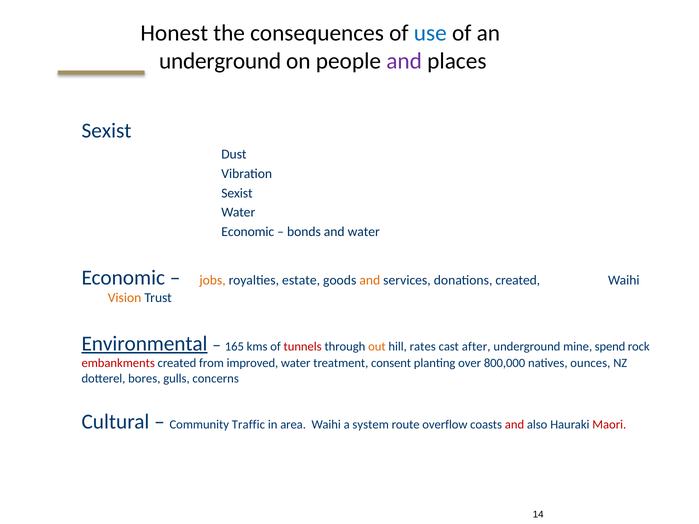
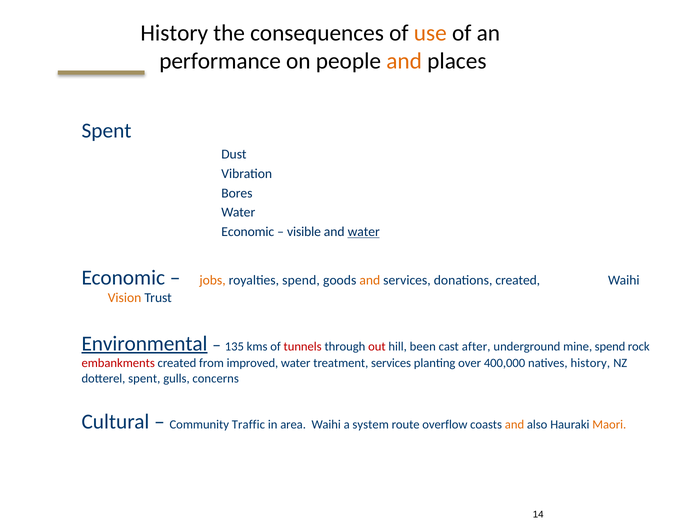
Honest: Honest -> History (174, 33)
use colour: blue -> orange (430, 33)
underground: underground -> performance (220, 61)
and colour: purple -> orange (404, 61)
Sexist: Sexist -> Spent (107, 131)
Sexist: Sexist -> Bores (237, 193)
bonds: bonds -> visible (304, 232)
water underline: none -> present (364, 232)
royalties estate: estate -> spend (301, 280)
165: 165 -> 135 (234, 347)
out colour: orange -> red (377, 347)
rates: rates -> been (423, 347)
treatment consent: consent -> services (391, 363)
800,000: 800,000 -> 400,000 (505, 363)
natives ounces: ounces -> history (590, 363)
dotterel bores: bores -> spent (144, 379)
and colour: red -> orange (515, 425)
Maori colour: red -> orange (609, 425)
